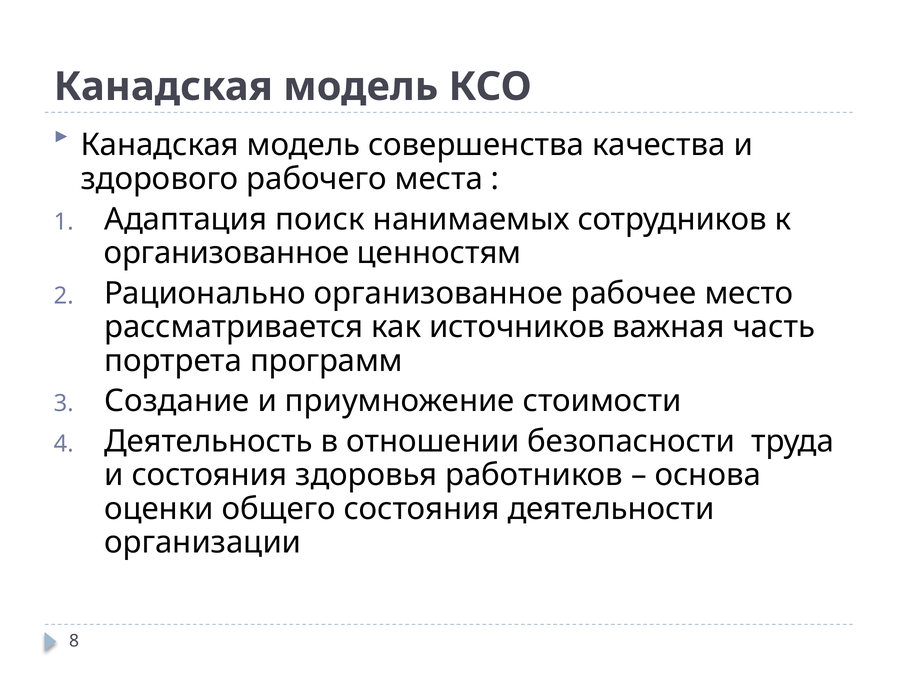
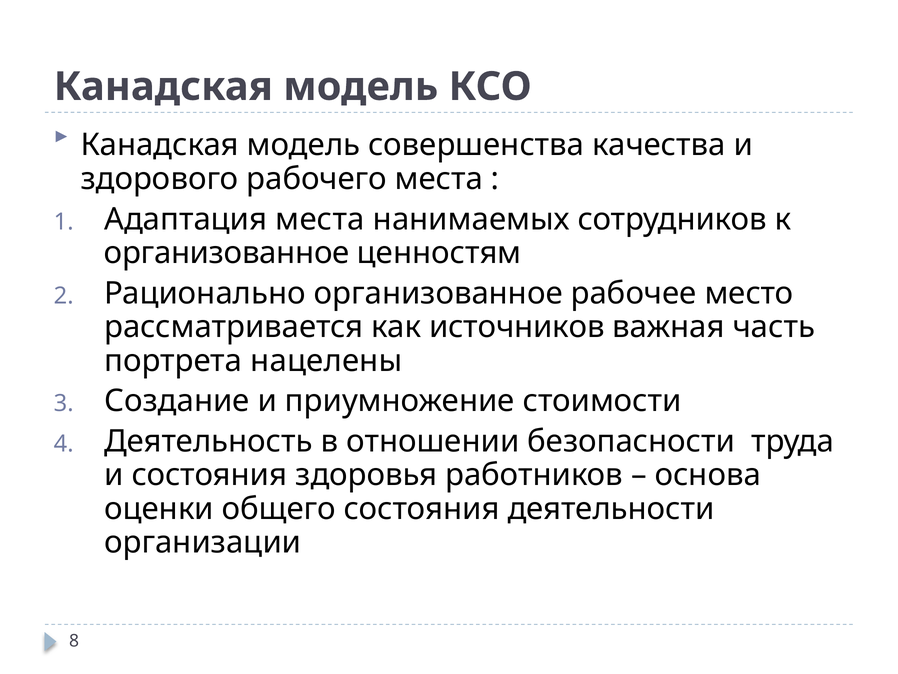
Адаптация поиск: поиск -> места (320, 219)
программ: программ -> нацелены (326, 360)
